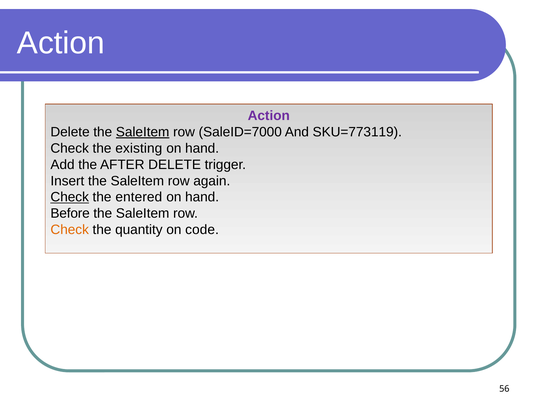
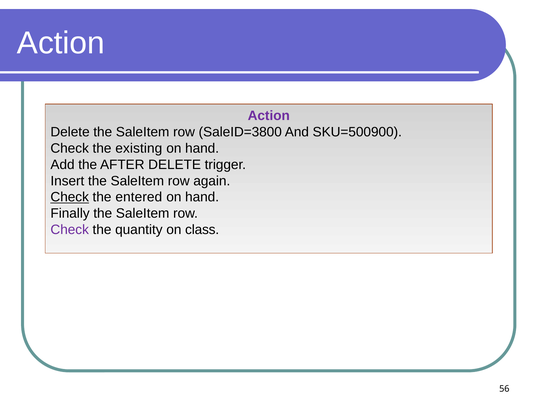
SaleItem underline: present -> none (143, 132)
SaleID=7000: SaleID=7000 -> SaleID=3800 (240, 132)
SKU=773119: SKU=773119 -> SKU=500900 (357, 132)
Before: Before -> Finally (70, 213)
Check colour: orange -> purple (70, 229)
code: code -> class (202, 229)
